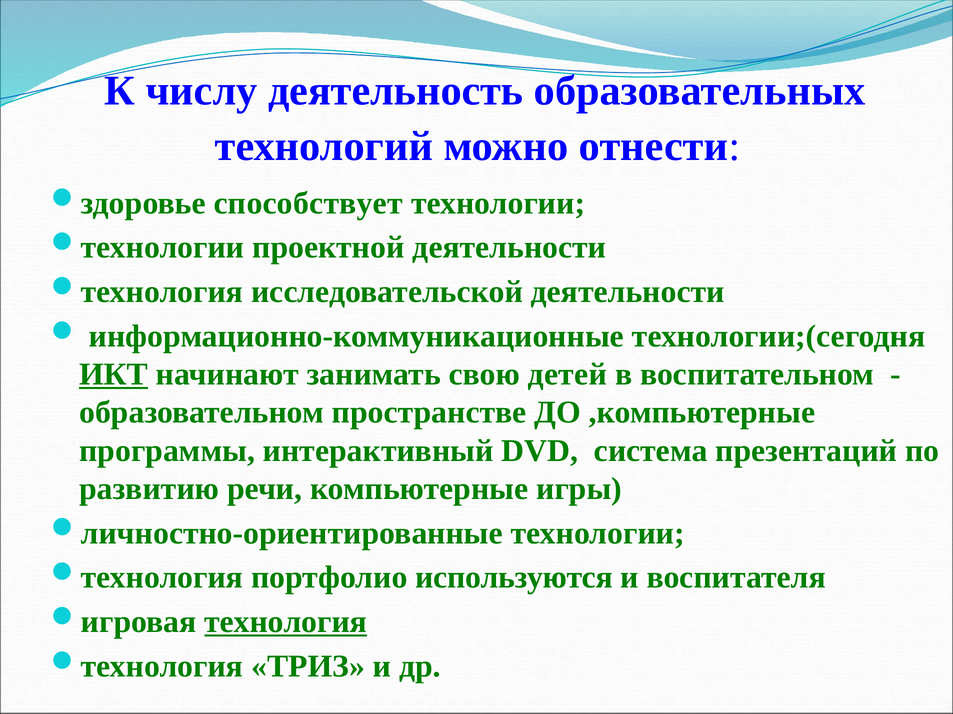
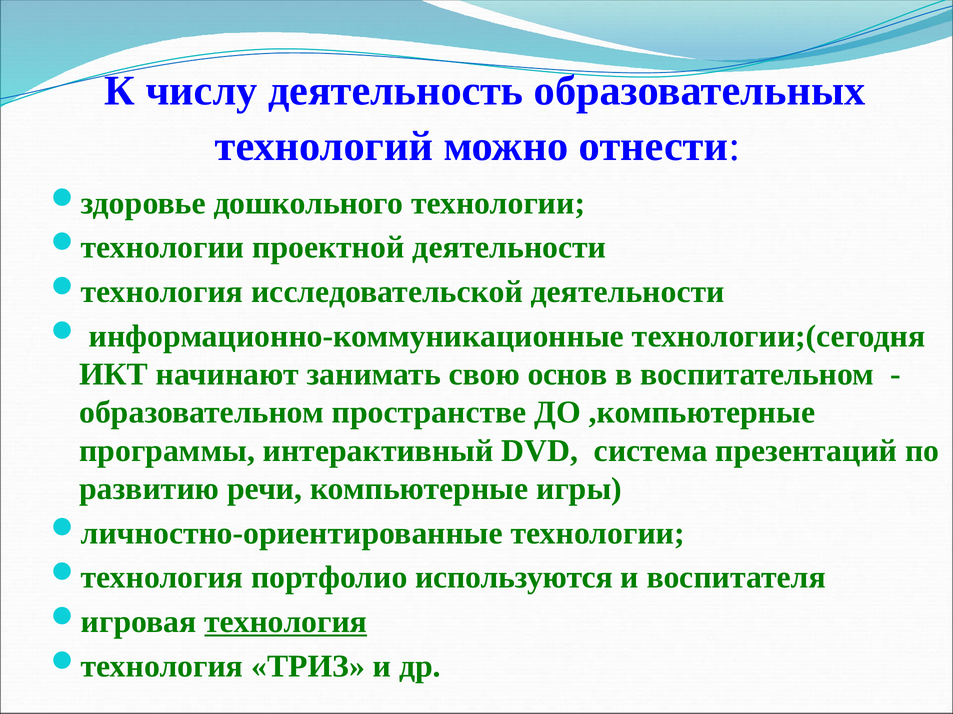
способствует: способствует -> дошкольного (308, 203)
ИКТ underline: present -> none (114, 375)
детей: детей -> основ (568, 375)
